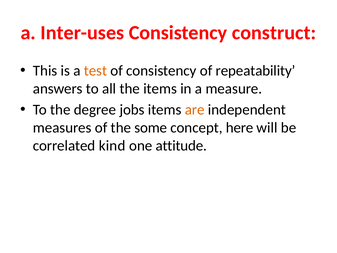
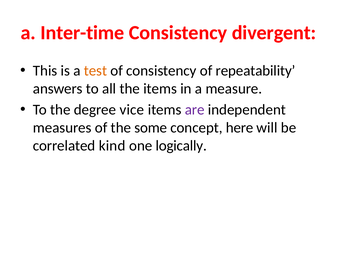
Inter-uses: Inter-uses -> Inter-time (82, 33)
construct: construct -> divergent (274, 33)
jobs: jobs -> vice (132, 110)
are colour: orange -> purple (195, 110)
attitude: attitude -> logically (181, 146)
